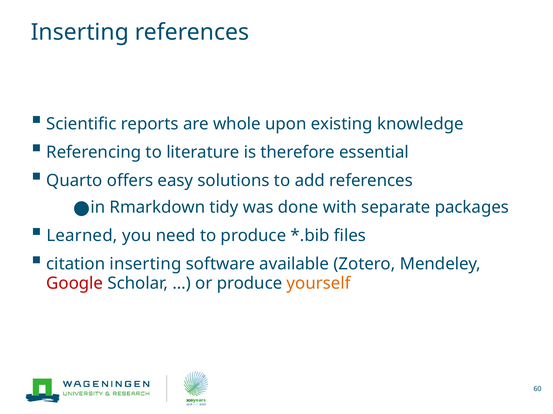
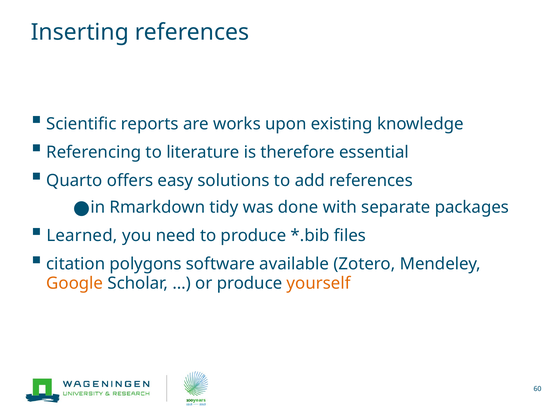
whole: whole -> works (237, 124)
citation inserting: inserting -> polygons (146, 265)
Google colour: red -> orange (75, 284)
